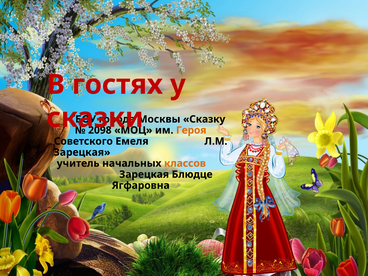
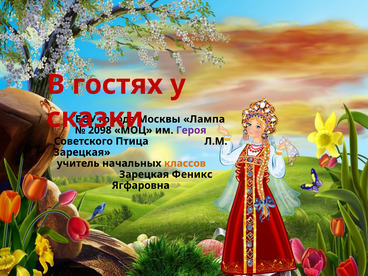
Сказку: Сказку -> Лампа (204, 119)
Героя colour: orange -> purple (191, 130)
Емеля: Емеля -> Птица (132, 141)
Блюдце: Блюдце -> Феникс (192, 174)
